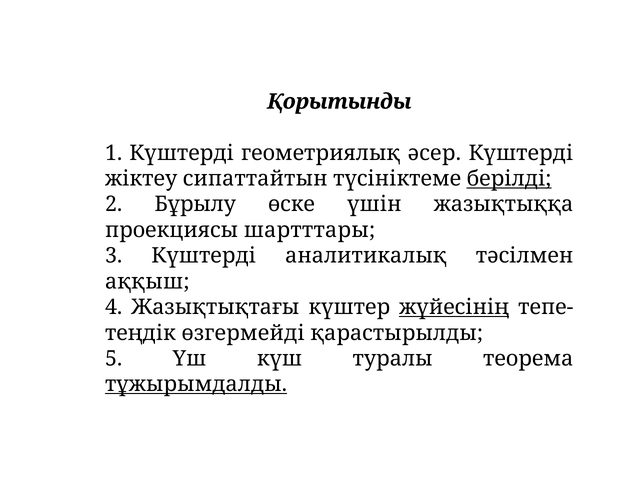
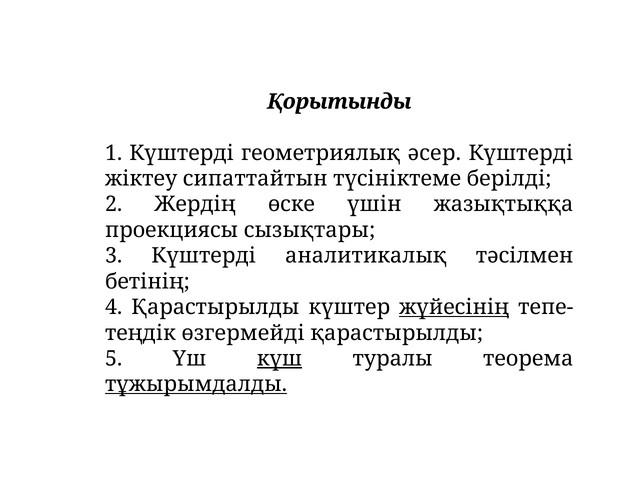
берілді underline: present -> none (509, 179)
Бұрылу: Бұрылу -> Жердің (195, 205)
шартттары: шартттары -> сызықтары (310, 230)
аққыш: аққыш -> бетінің (147, 282)
4 Жазықтықтағы: Жазықтықтағы -> Қарастырылды (215, 307)
күш underline: none -> present (279, 359)
